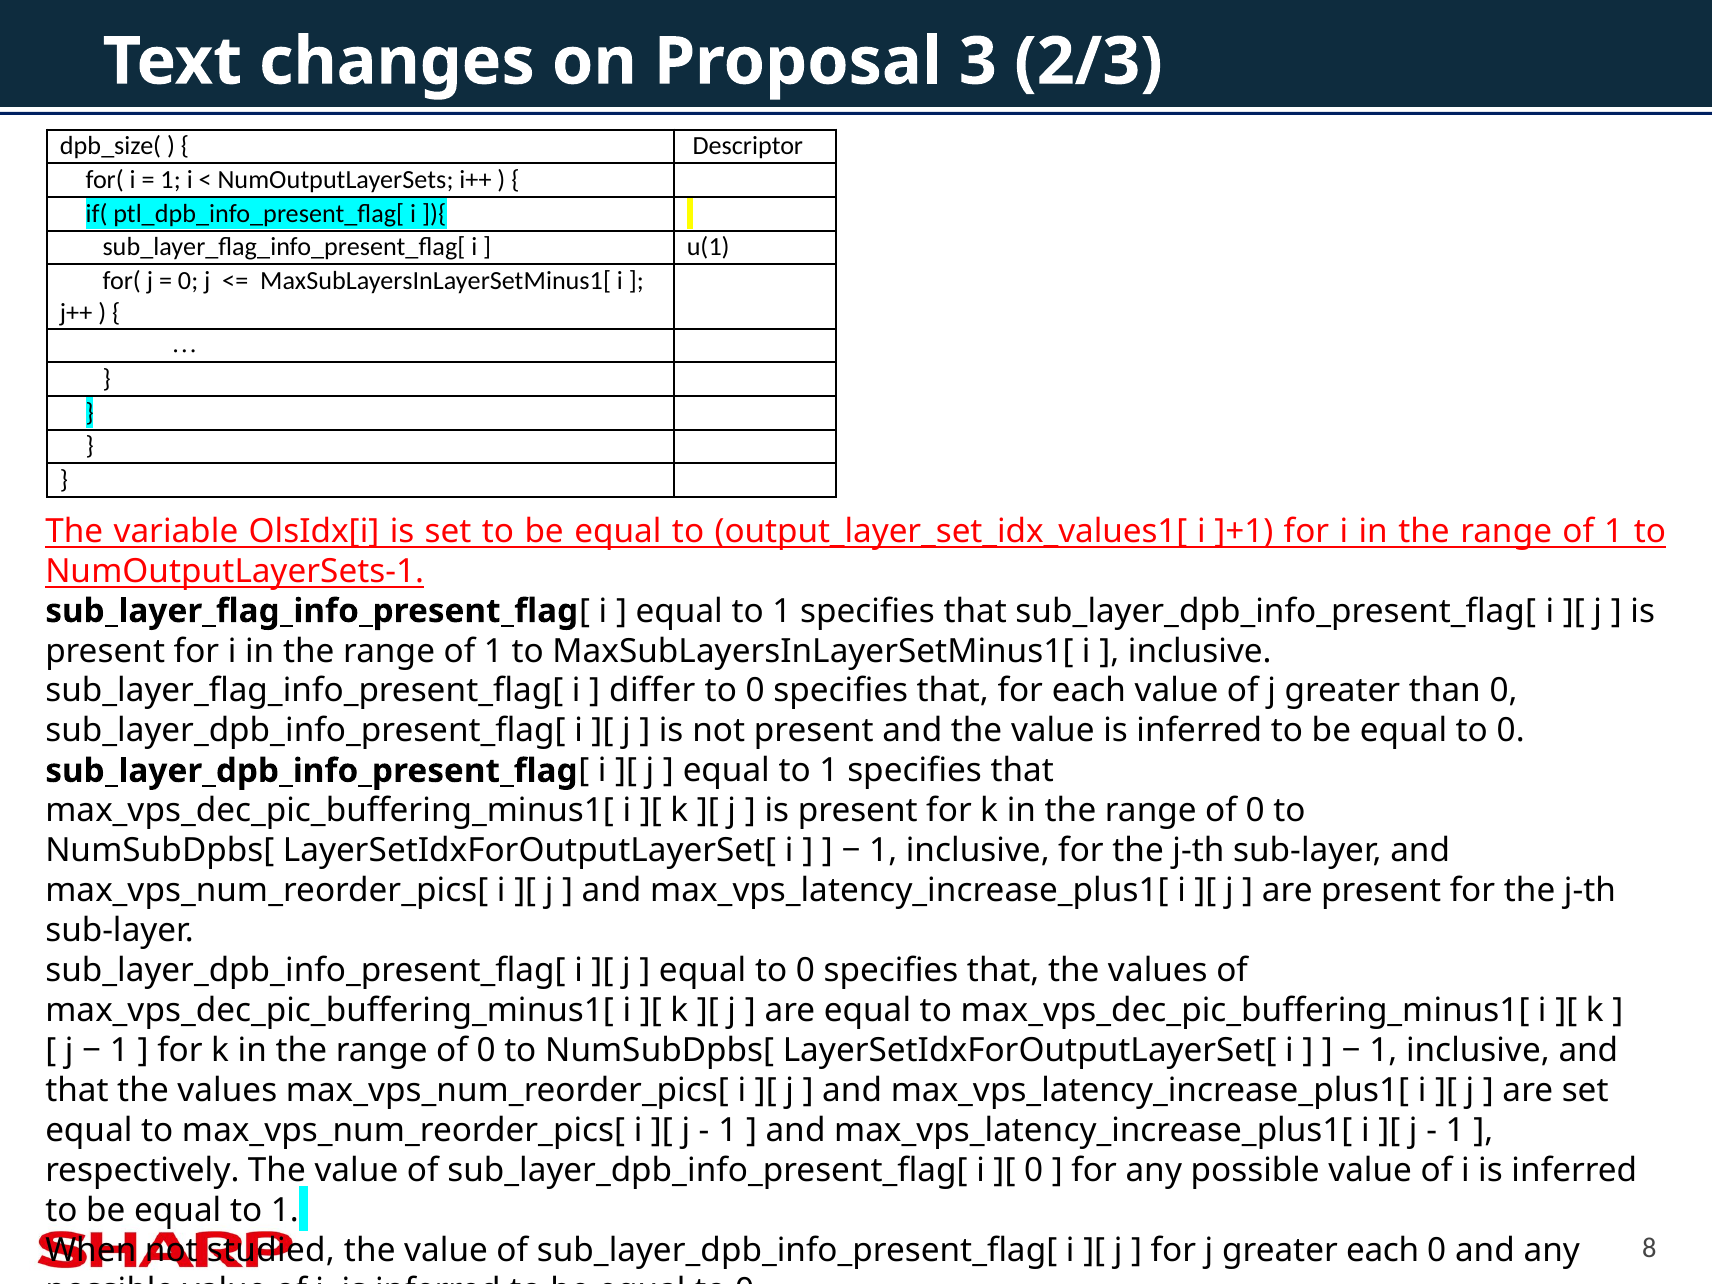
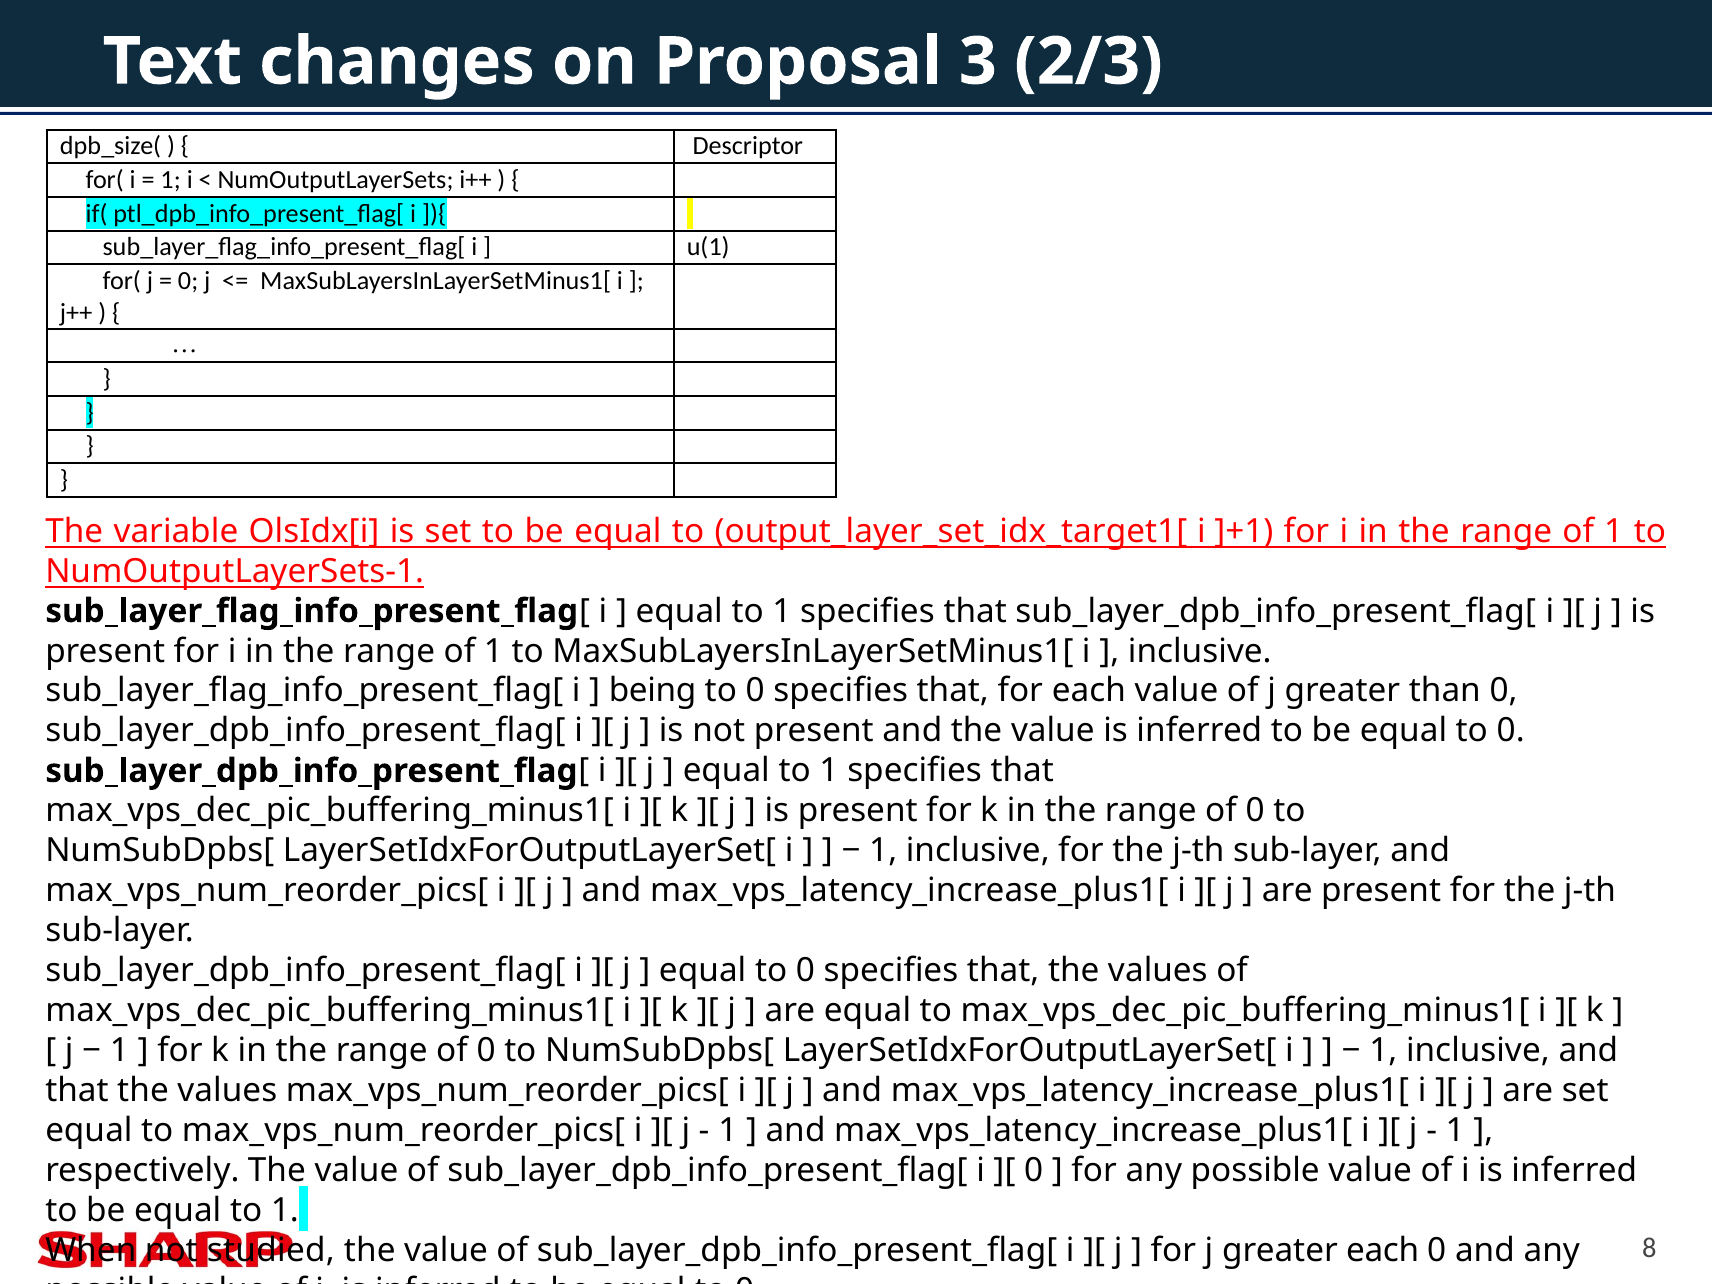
output_layer_set_idx_values1[: output_layer_set_idx_values1[ -> output_layer_set_idx_target1[ (951, 531)
differ: differ -> being (653, 691)
